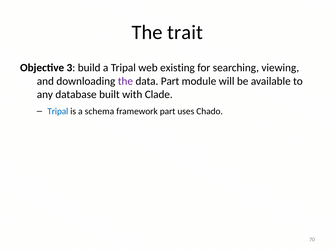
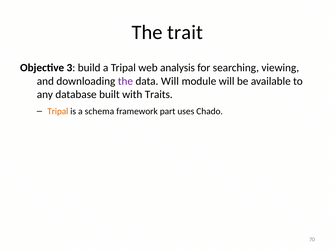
existing: existing -> analysis (178, 68)
data Part: Part -> Will (170, 81)
Clade: Clade -> Traits (159, 95)
Tripal colour: blue -> orange (58, 111)
